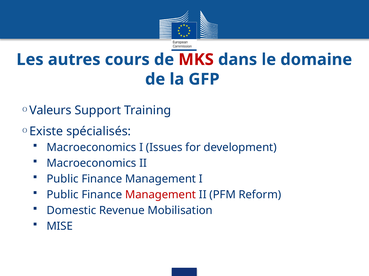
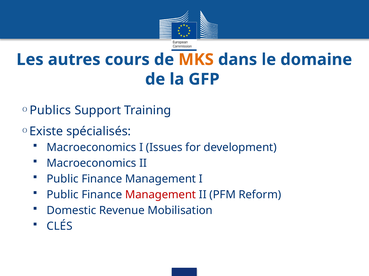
MKS colour: red -> orange (196, 60)
Valeurs: Valeurs -> Publics (50, 111)
MISE: MISE -> CLÉS (60, 227)
